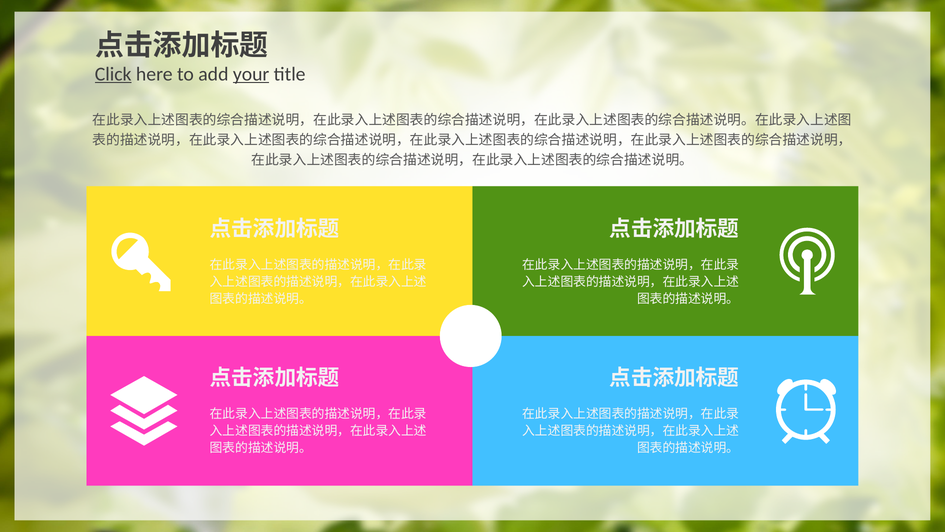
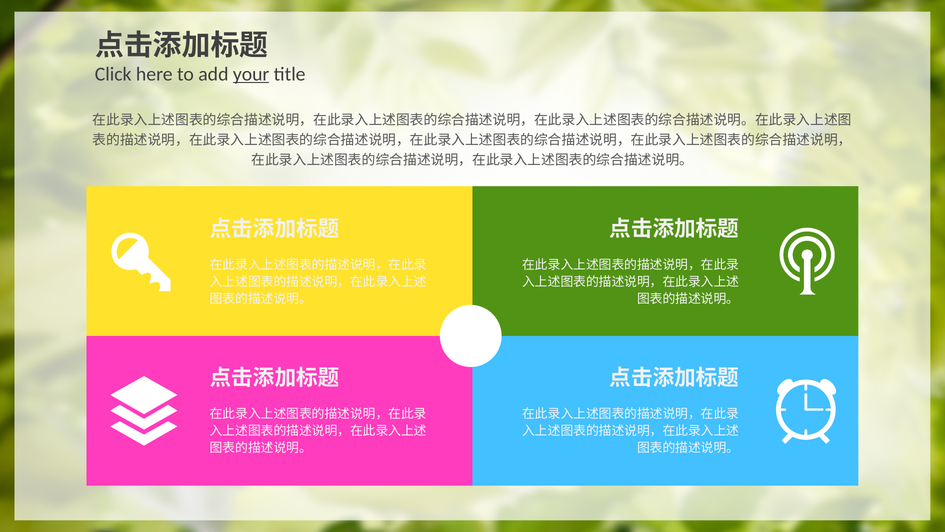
Click underline: present -> none (113, 74)
